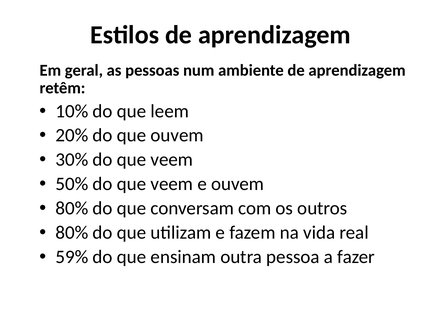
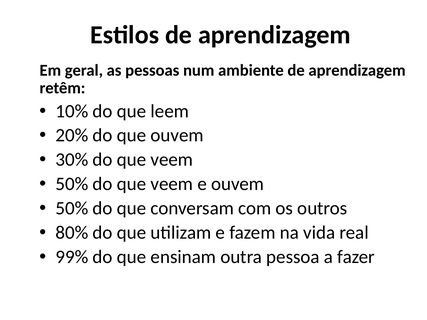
80%: 80% -> 50% (72, 208)
59%: 59% -> 99% (72, 257)
